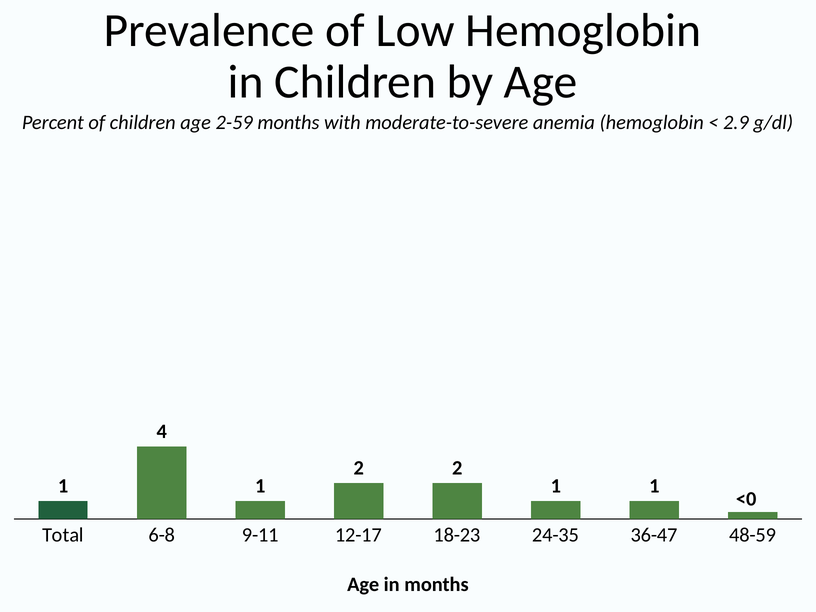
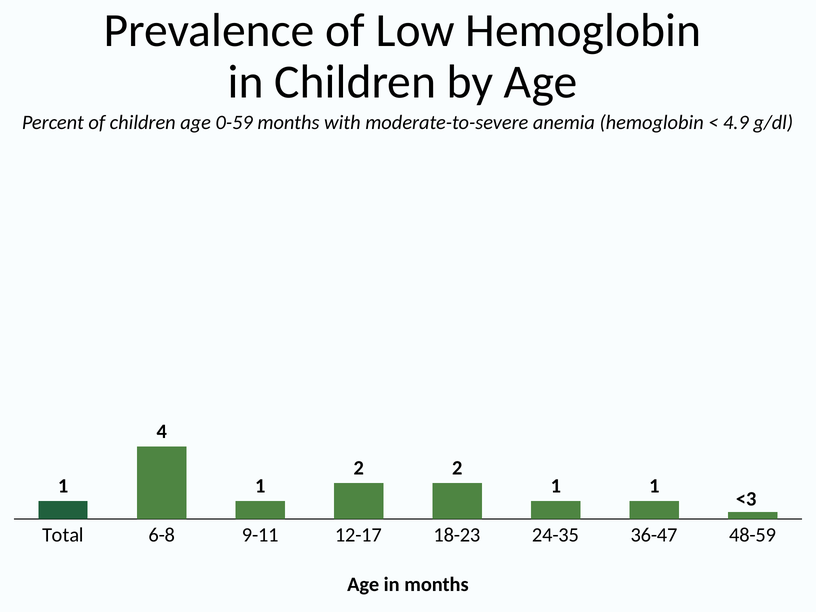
2-59: 2-59 -> 0-59 (234, 122)
2.9: 2.9 -> 4.9 (736, 122)
<0: <0 -> <3 (746, 499)
